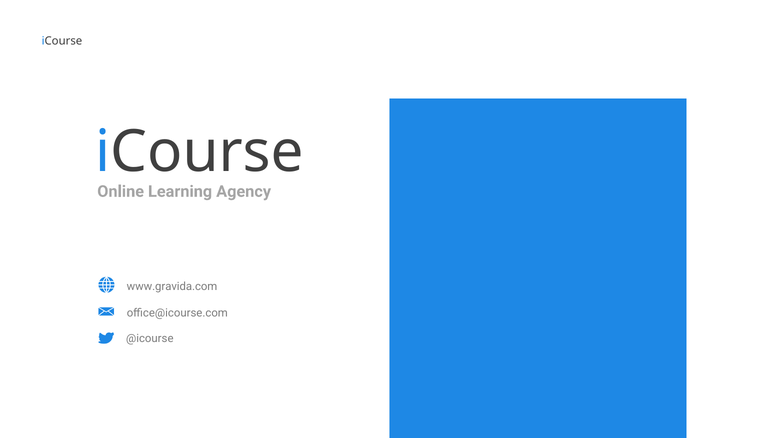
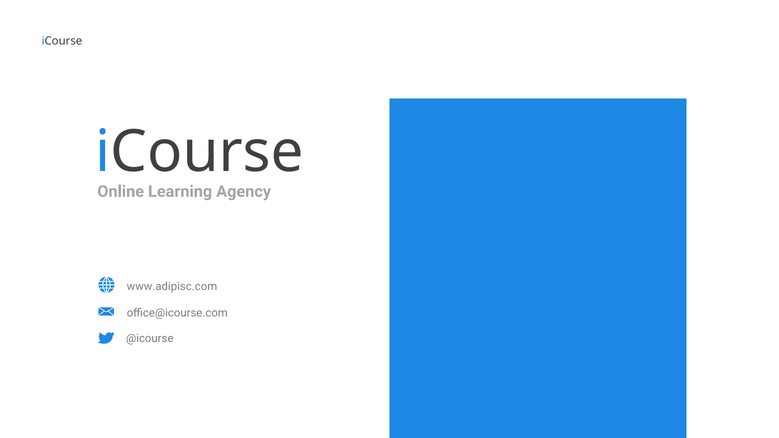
www.gravida.com: www.gravida.com -> www.adipisc.com (172, 287)
